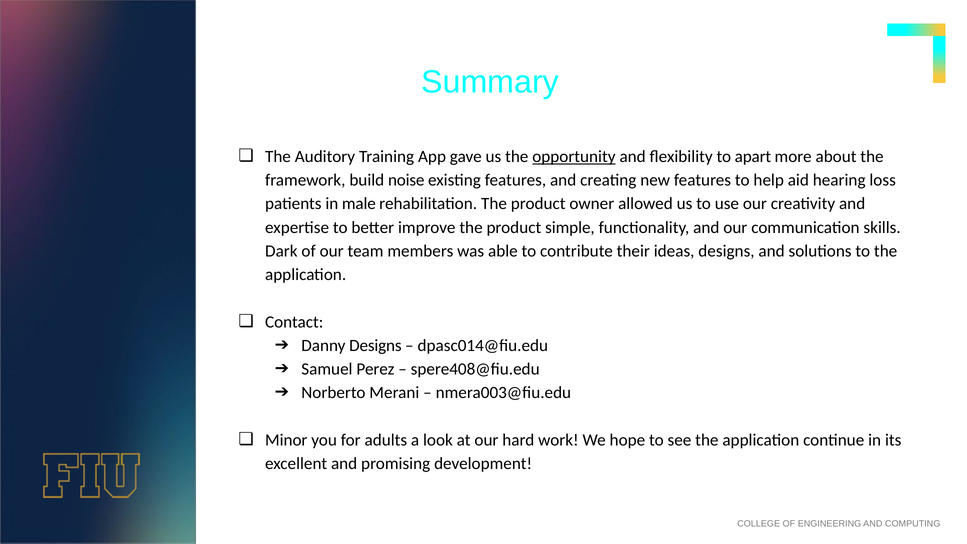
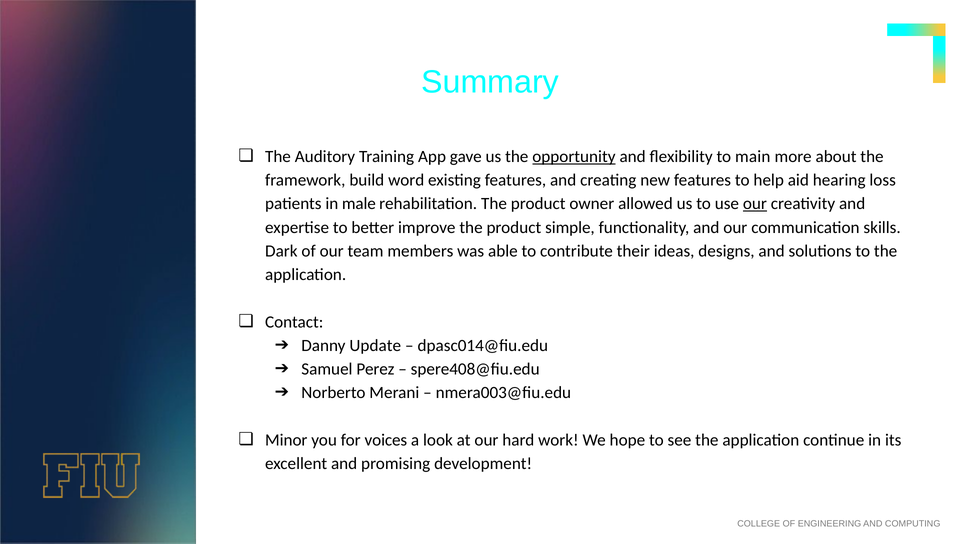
apart: apart -> main (753, 157)
noise: noise -> word (406, 180)
our underline: none -> present (755, 204)
Danny Designs: Designs -> Update (375, 346)
adults: adults -> voices (386, 440)
